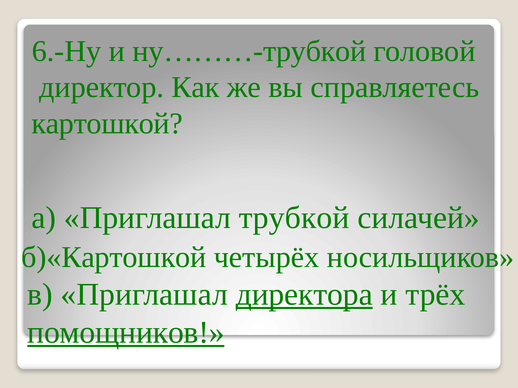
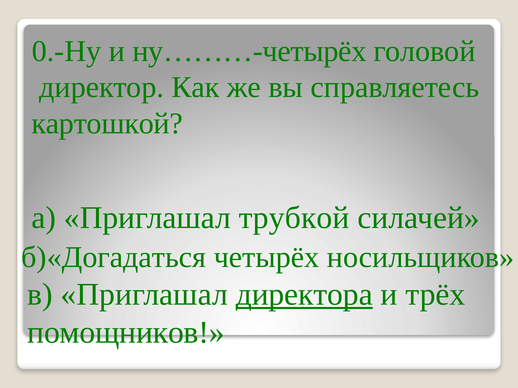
6.-Ну: 6.-Ну -> 0.-Ну (66, 51)
ну………-трубкой: ну………-трубкой -> ну………-четырёх (249, 51)
б)«Картошкой: б)«Картошкой -> б)«Догадаться (114, 257)
помощников underline: present -> none (126, 333)
